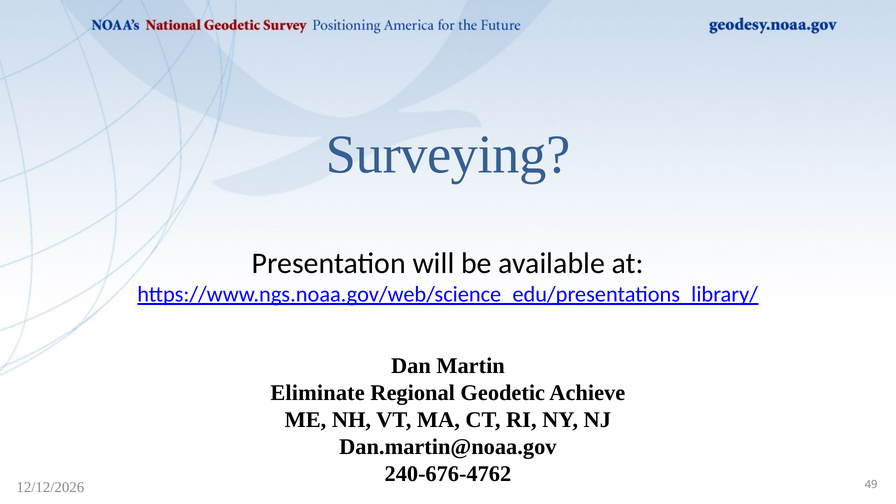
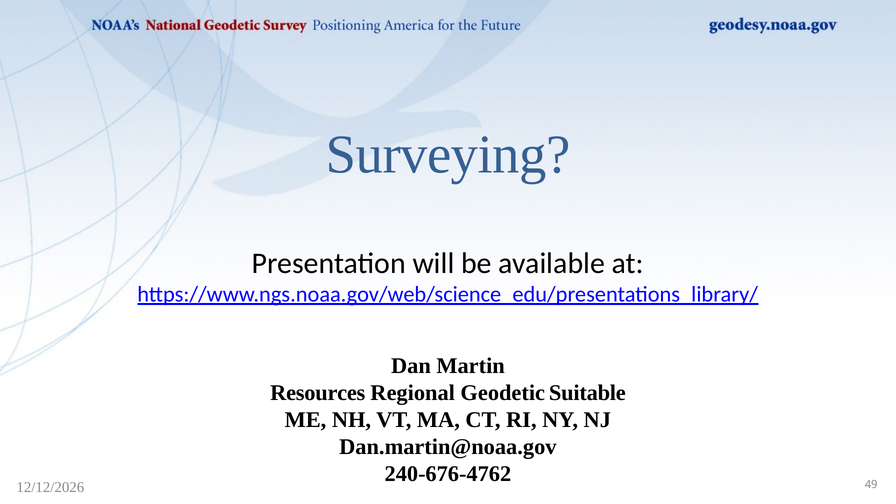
Eliminate: Eliminate -> Resources (318, 393)
Achieve: Achieve -> Suitable (587, 393)
